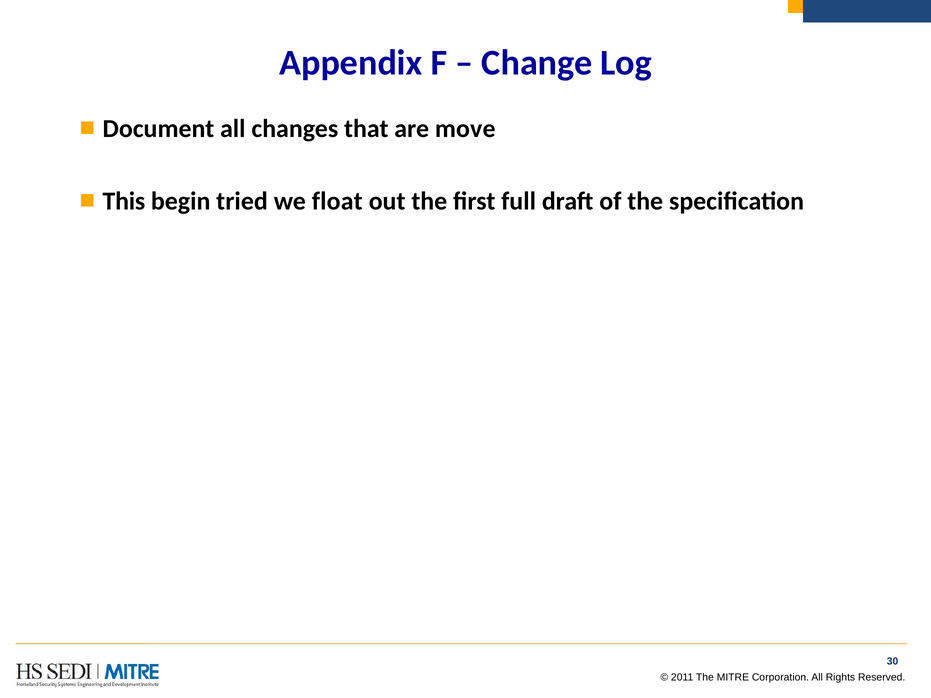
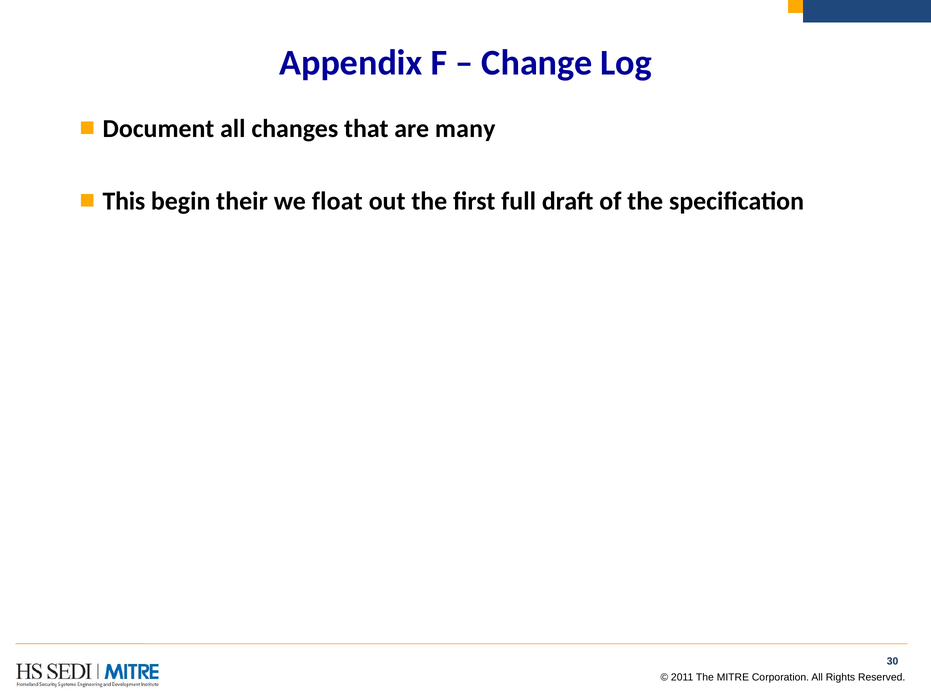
move: move -> many (465, 129)
tried: tried -> their (242, 201)
